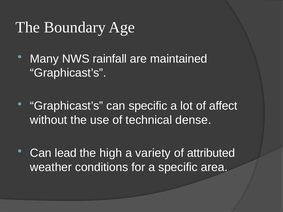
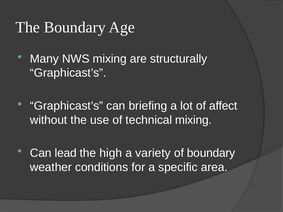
NWS rainfall: rainfall -> mixing (110, 59)
maintained: maintained -> structurally (179, 59)
can specific: specific -> briefing (148, 106)
technical dense: dense -> mixing (193, 120)
of attributed: attributed -> boundary (211, 153)
